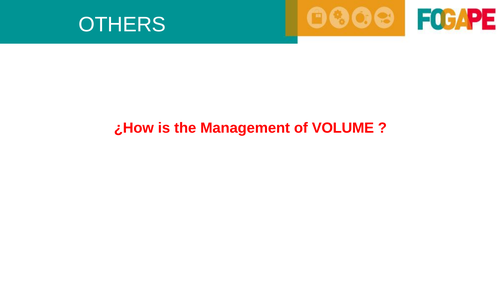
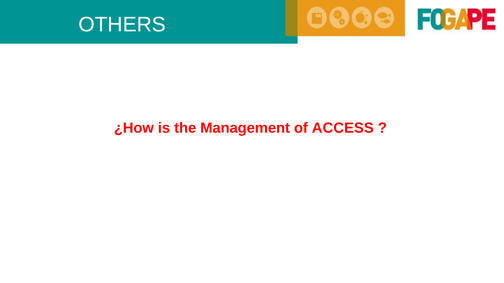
VOLUME: VOLUME -> ACCESS (343, 128)
